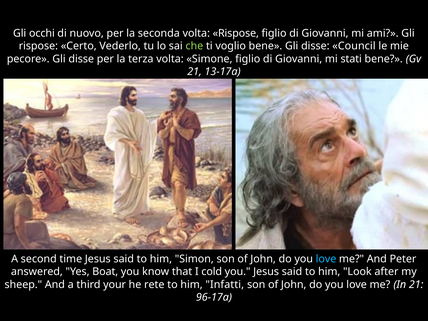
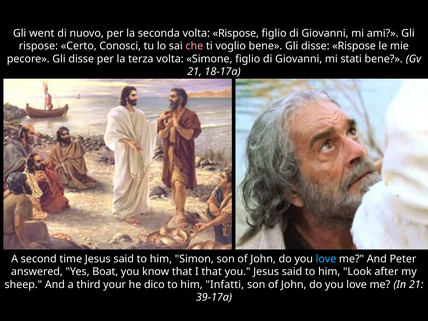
occhi: occhi -> went (42, 33)
Vederlo: Vederlo -> Conosci (120, 46)
che colour: light green -> pink (194, 46)
disse Council: Council -> Rispose (354, 46)
13-17a: 13-17a -> 18-17a (223, 72)
I cold: cold -> that (212, 272)
rete: rete -> dico (154, 285)
96-17a: 96-17a -> 39-17a (214, 297)
